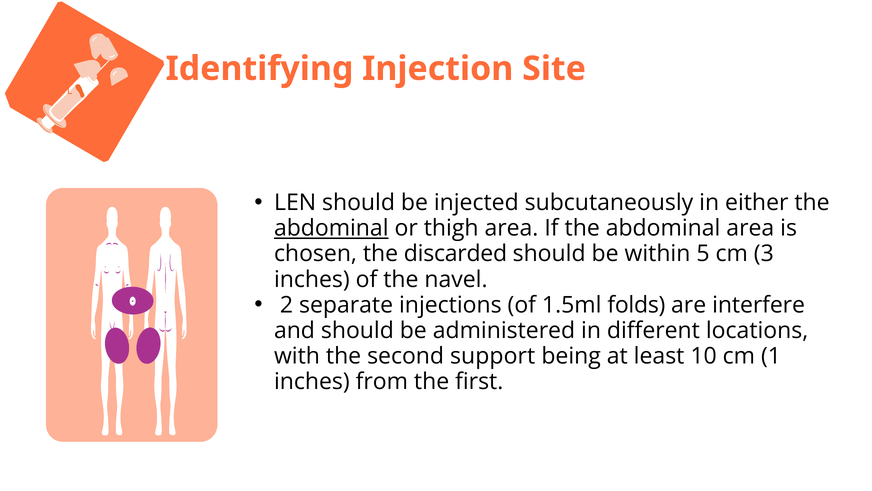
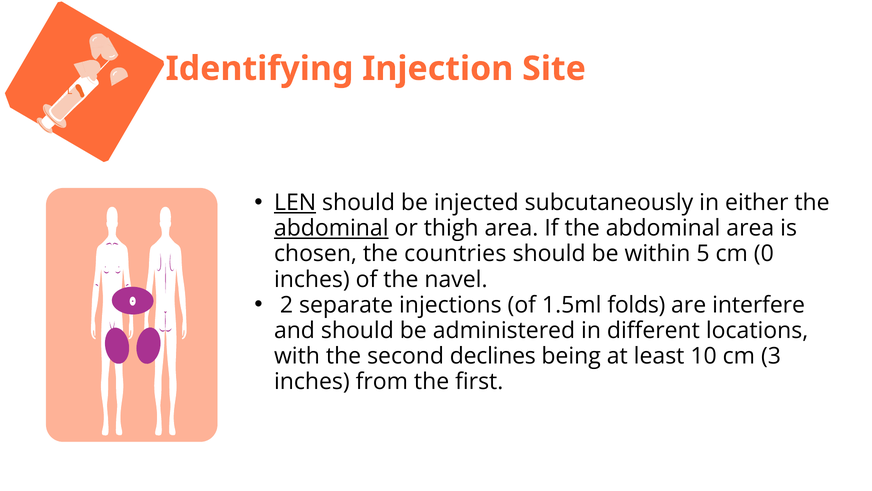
LEN underline: none -> present (295, 202)
discarded: discarded -> countries (455, 254)
3: 3 -> 0 (764, 254)
support: support -> declines (493, 356)
1: 1 -> 3 (771, 356)
